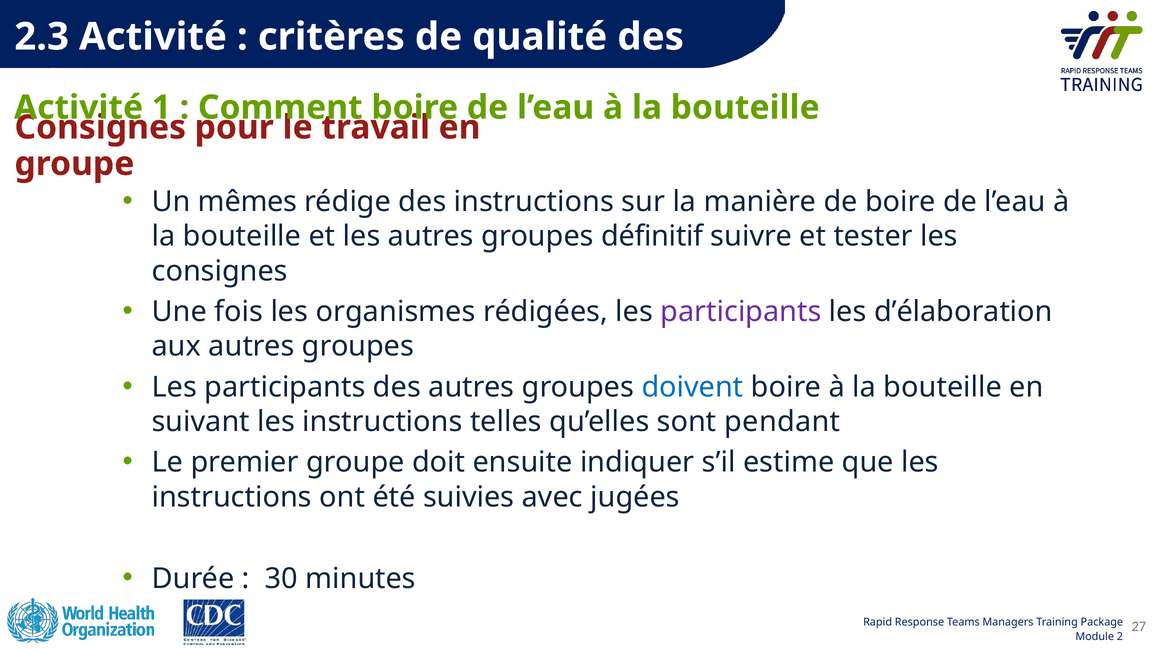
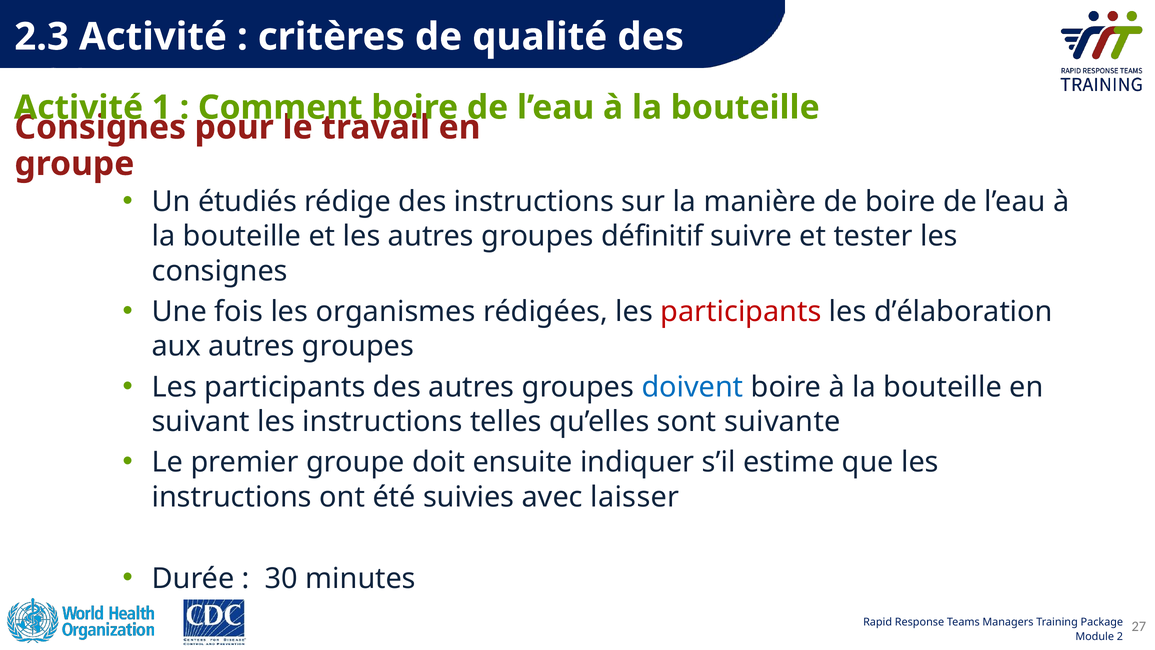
mêmes: mêmes -> étudiés (247, 202)
participants colour: purple -> red (741, 312)
pendant: pendant -> suivante (782, 422)
jugées: jugées -> laisser (635, 497)
